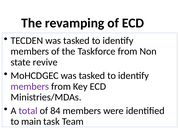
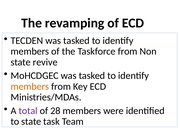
members colour: purple -> orange (30, 86)
84: 84 -> 28 (55, 111)
to main: main -> state (31, 122)
